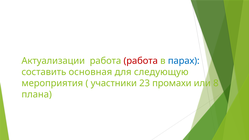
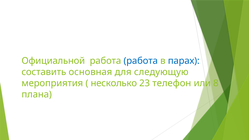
Актуализации: Актуализации -> Официальной (53, 61)
работа colour: red -> blue (141, 61)
участники: участники -> несколько (114, 83)
промахи: промахи -> телефон (172, 83)
